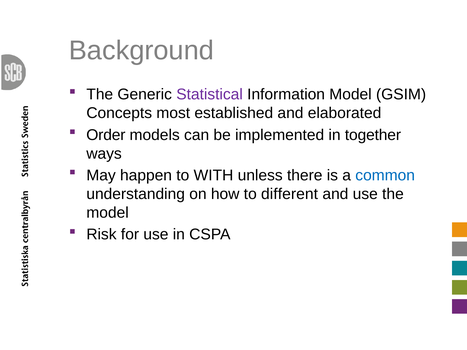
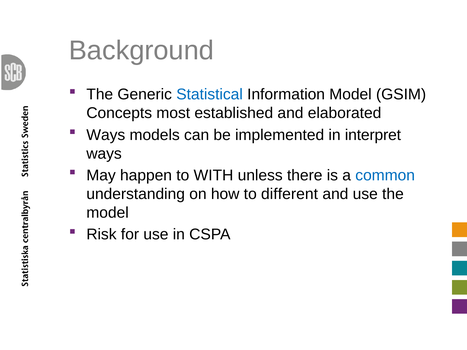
Statistical colour: purple -> blue (210, 94)
Order: Order -> Ways (106, 135)
together: together -> interpret (373, 135)
